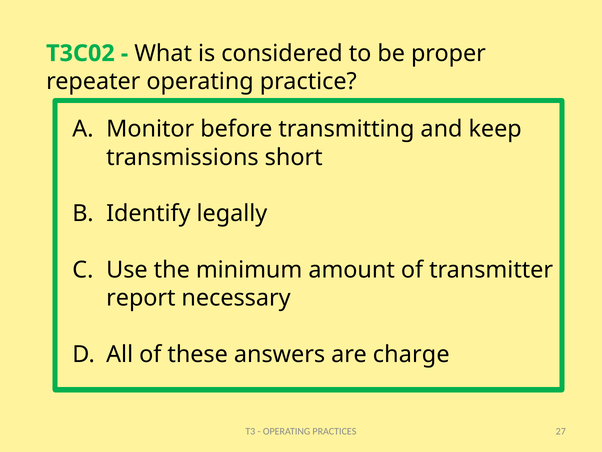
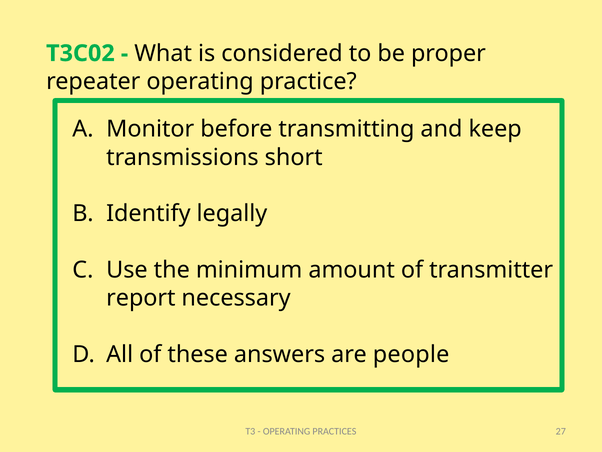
charge: charge -> people (411, 354)
